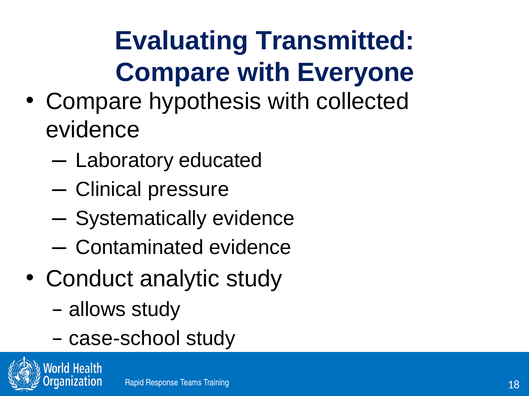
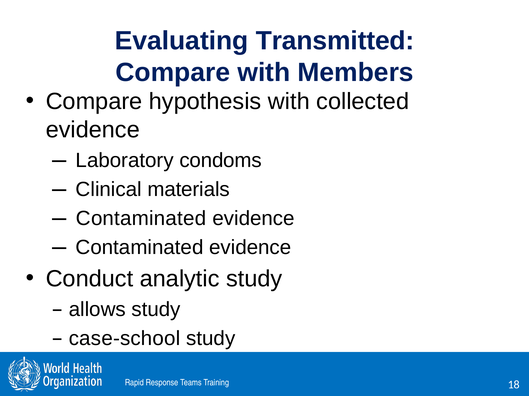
Everyone: Everyone -> Members (356, 72)
educated: educated -> condoms (221, 161)
pressure: pressure -> materials (189, 190)
Systematically: Systematically -> Contaminated (141, 219)
